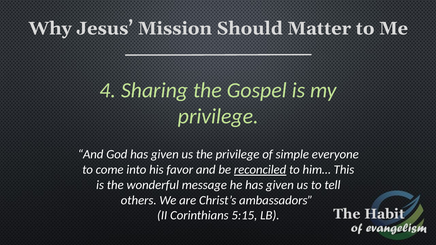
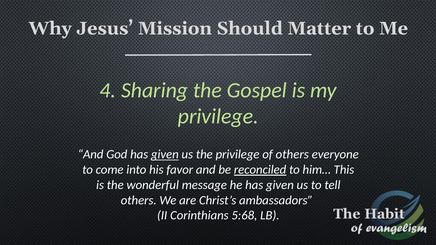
given underline: none -> present (165, 155)
of simple: simple -> others (292, 155)
5:15: 5:15 -> 5:68 (244, 216)
